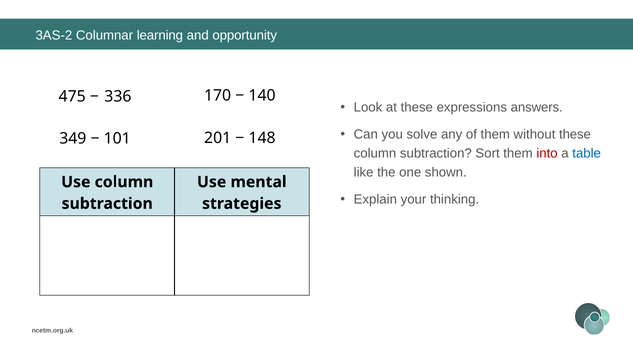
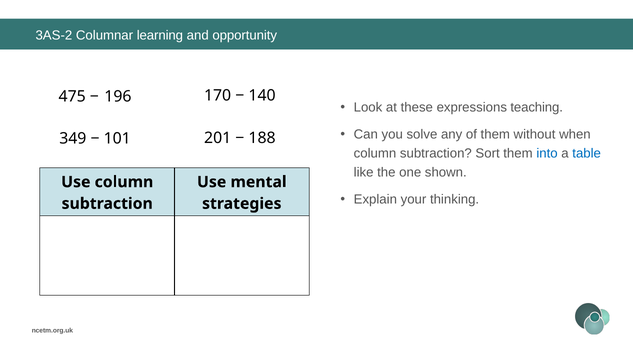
336: 336 -> 196 (118, 96)
answers: answers -> teaching (537, 108)
without these: these -> when (575, 135)
148: 148 -> 188 (262, 138)
into colour: red -> blue (547, 154)
